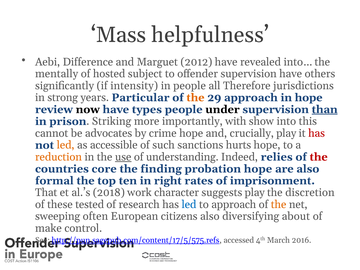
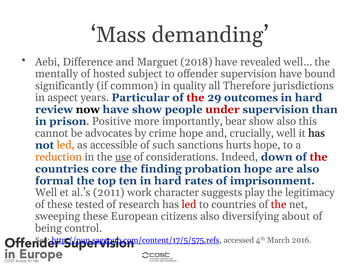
helpfulness: helpfulness -> demanding (210, 35)
2012: 2012 -> 2018 (196, 62)
into…: into… -> well… (298, 62)
others: others -> bound (320, 74)
intensity: intensity -> common (134, 86)
in people: people -> quality (190, 86)
strong: strong -> aspect (63, 98)
the colour: orange -> red (195, 98)
29 approach: approach -> outcomes (251, 98)
hope: hope -> hard (309, 98)
have types: types -> show (147, 109)
under colour: black -> red (222, 109)
than underline: present -> none (325, 109)
Striking: Striking -> Positive (112, 121)
with: with -> bear (236, 121)
show into: into -> also (286, 121)
crucially play: play -> well (286, 133)
has colour: red -> black (317, 133)
understanding: understanding -> considerations (182, 157)
relies: relies -> down (277, 157)
ten in right: right -> hard (168, 181)
That: That -> Well (46, 193)
2018: 2018 -> 2011 (109, 193)
discretion: discretion -> legitimacy (310, 193)
led colour: blue -> red (189, 204)
to approach: approach -> countries (234, 204)
the colour: orange -> red (279, 204)
sweeping often: often -> these (95, 216)
make: make -> being (48, 228)
